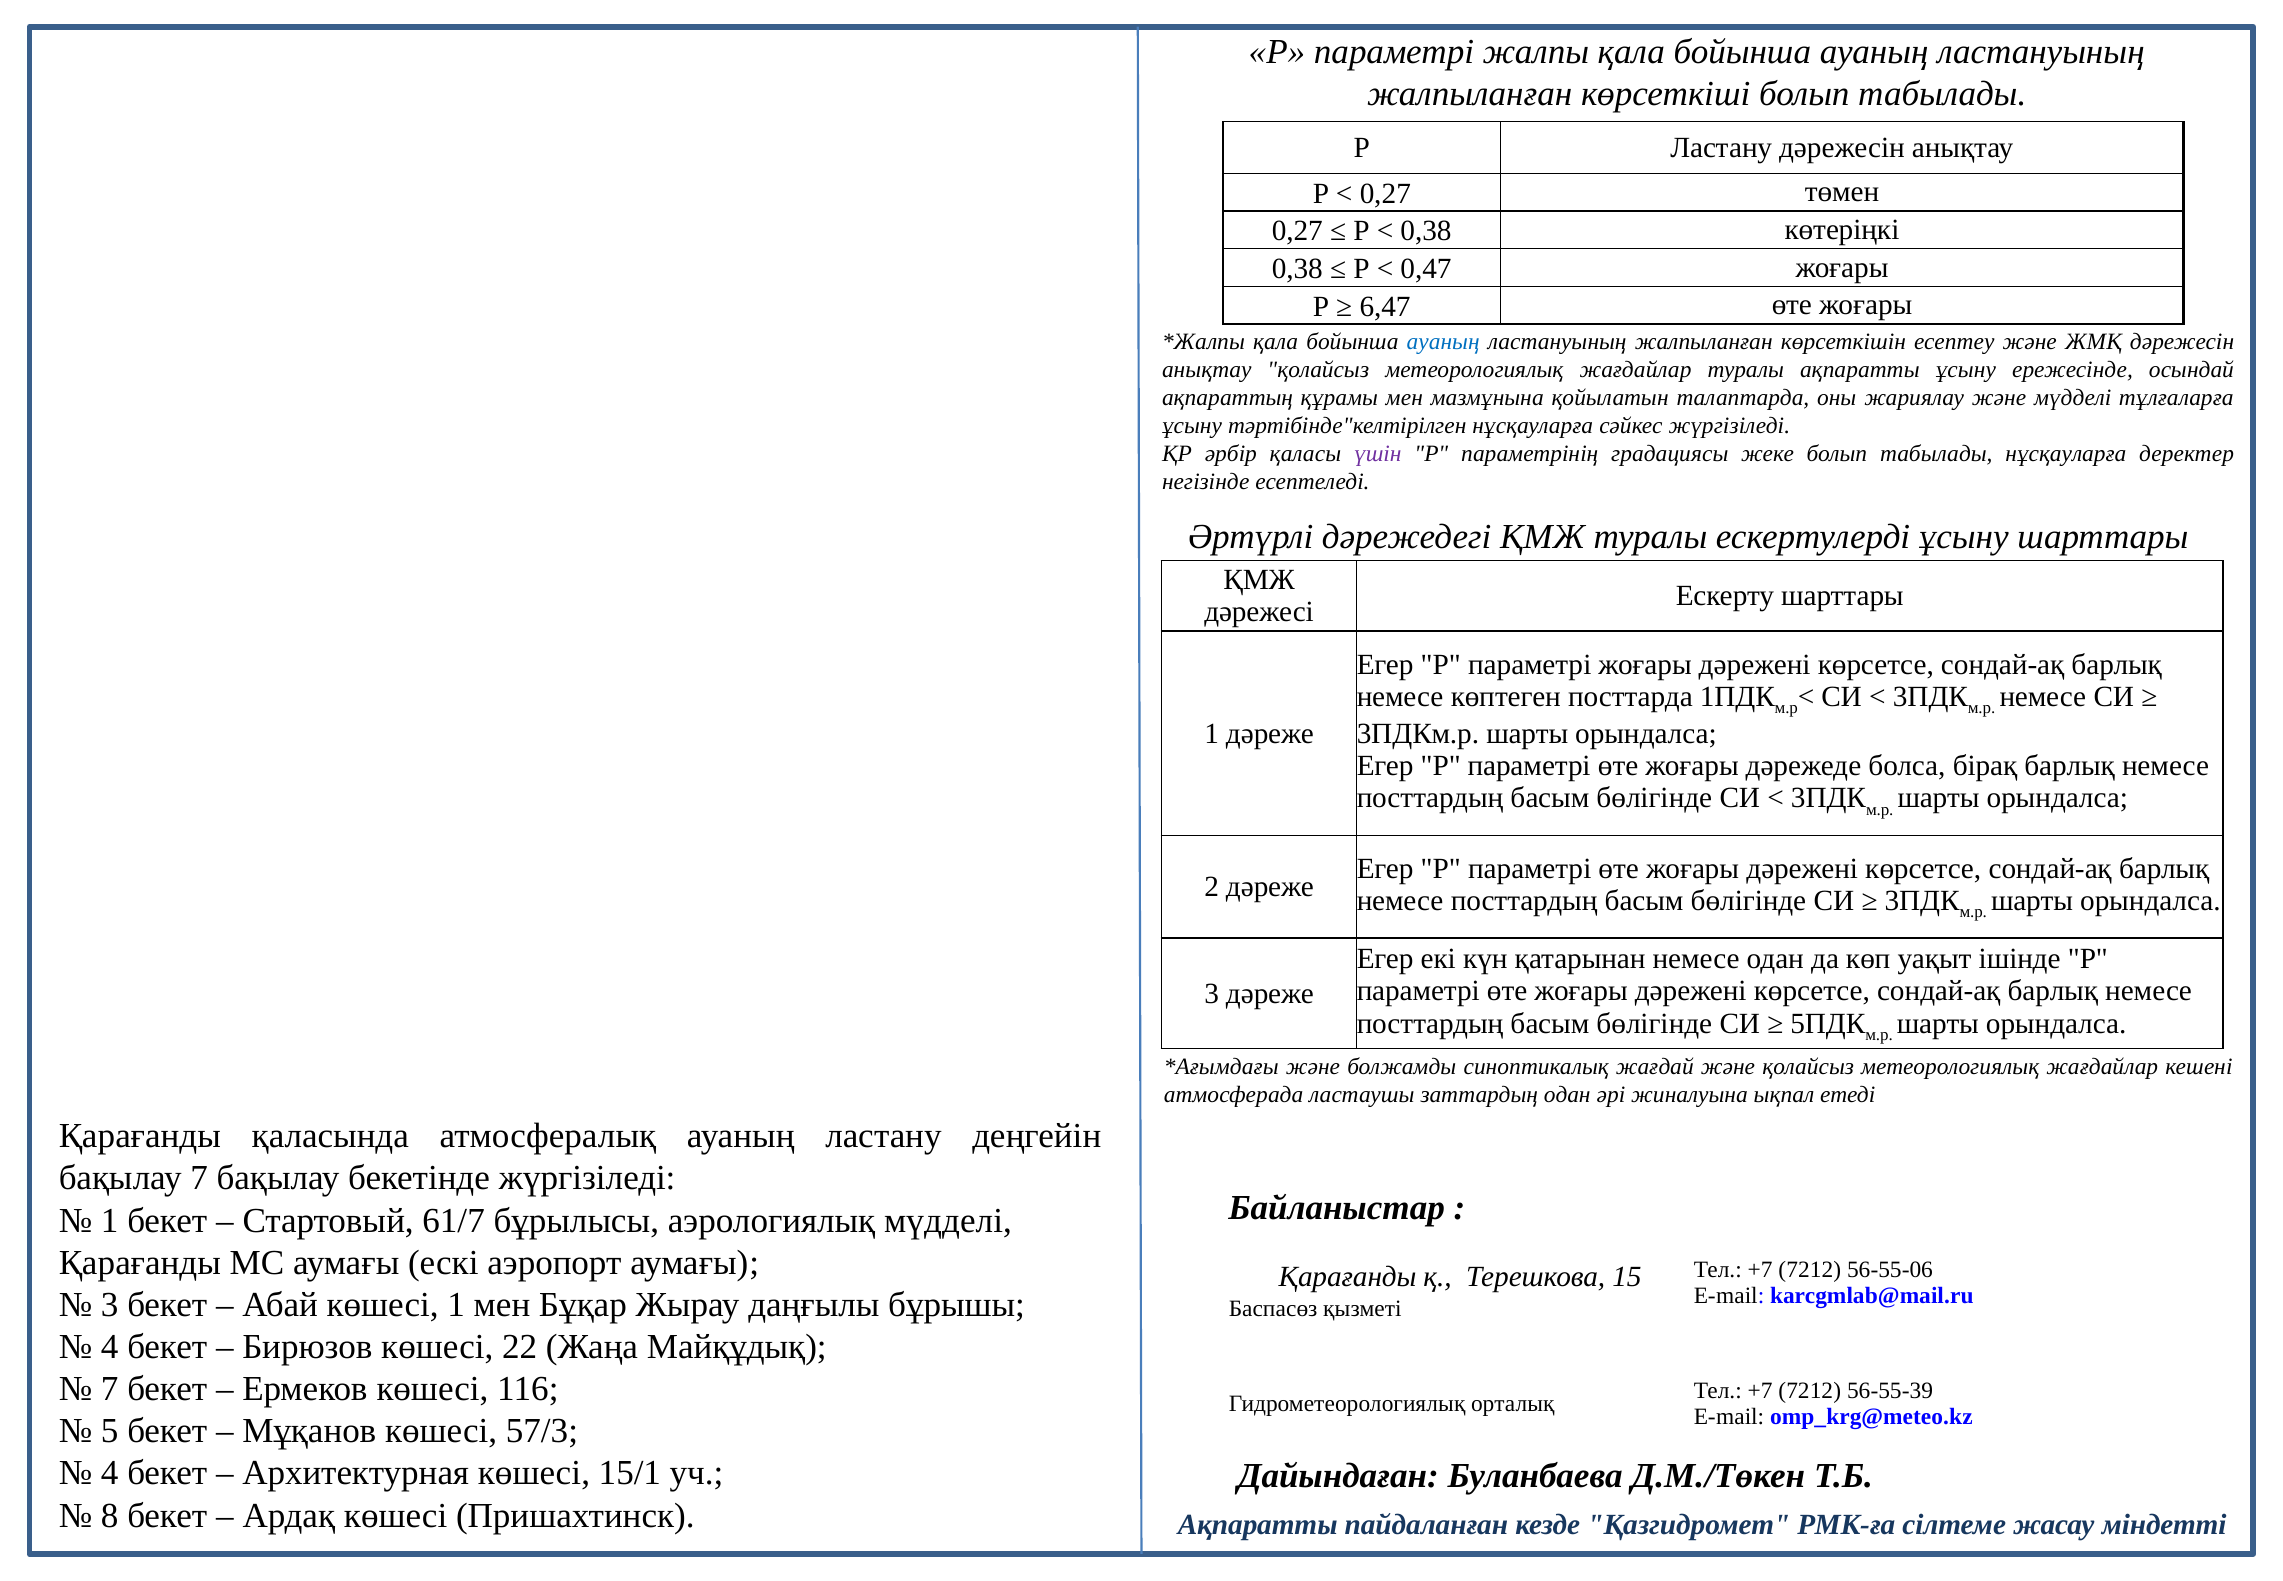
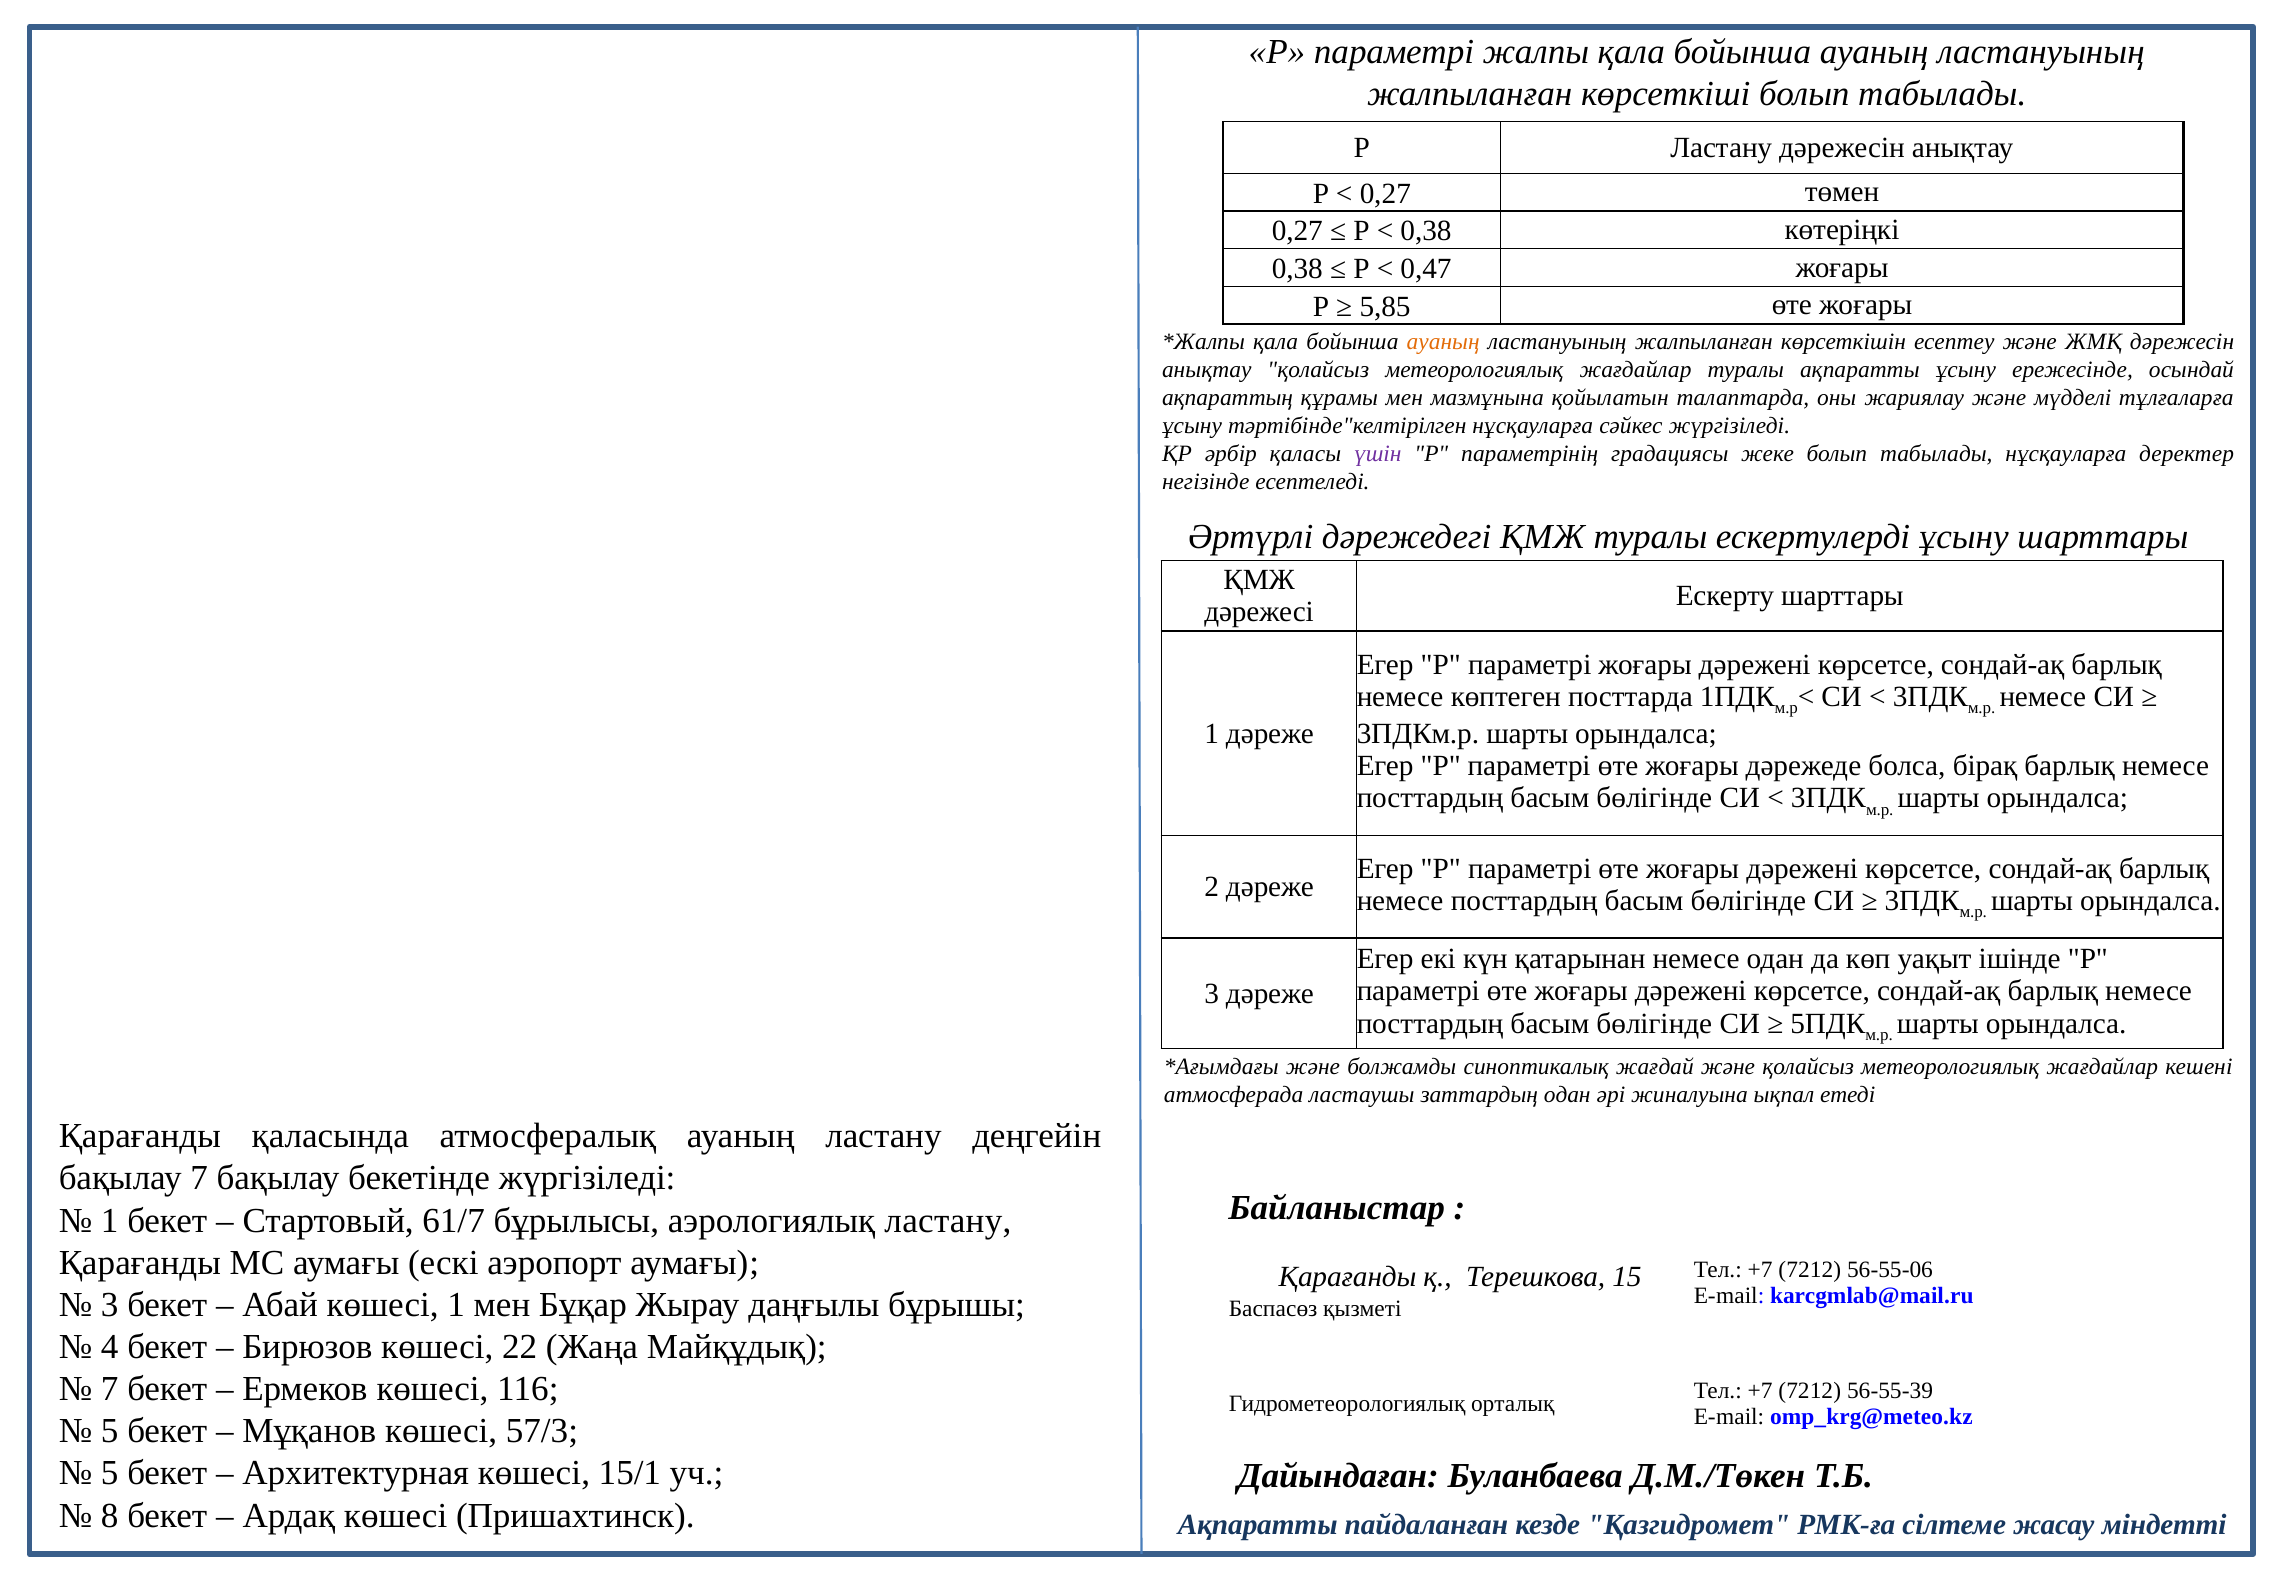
6,47: 6,47 -> 5,85 (1385, 306)
ауаның colour: blue -> orange (1443, 341)
аэрологиялық мүдделі: мүдделі -> ластану (948, 1220)
4: 4 -> 5 (110, 1473)
